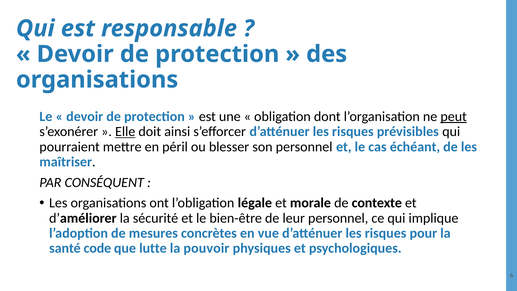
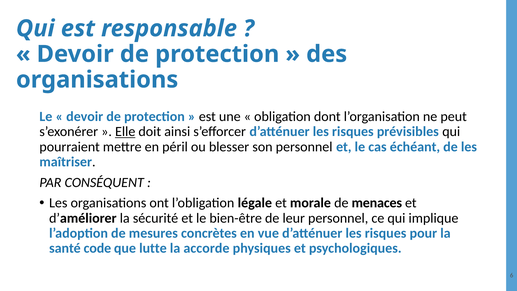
peut underline: present -> none (454, 116)
contexte: contexte -> menaces (377, 203)
pouvoir: pouvoir -> accorde (206, 248)
